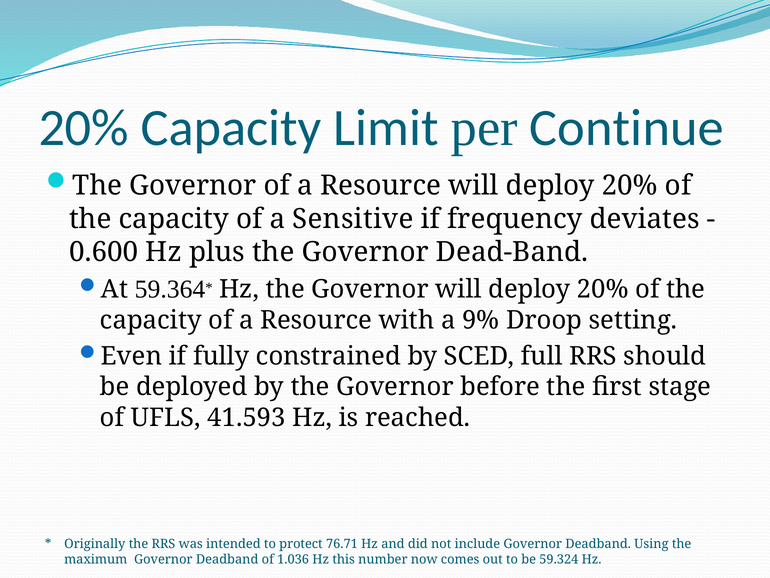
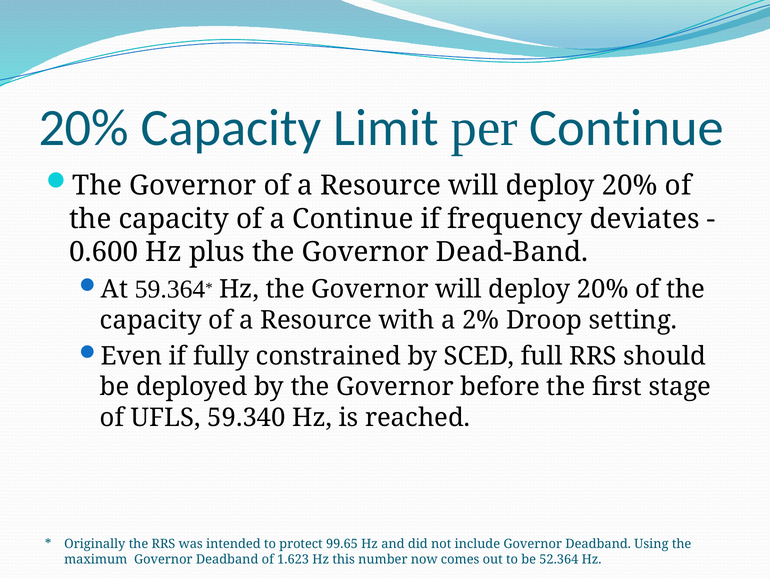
a Sensitive: Sensitive -> Continue (353, 219)
9%: 9% -> 2% (481, 320)
41.593: 41.593 -> 59.340 (247, 417)
76.71: 76.71 -> 99.65 (342, 544)
1.036: 1.036 -> 1.623 (293, 559)
59.324: 59.324 -> 52.364 (559, 559)
